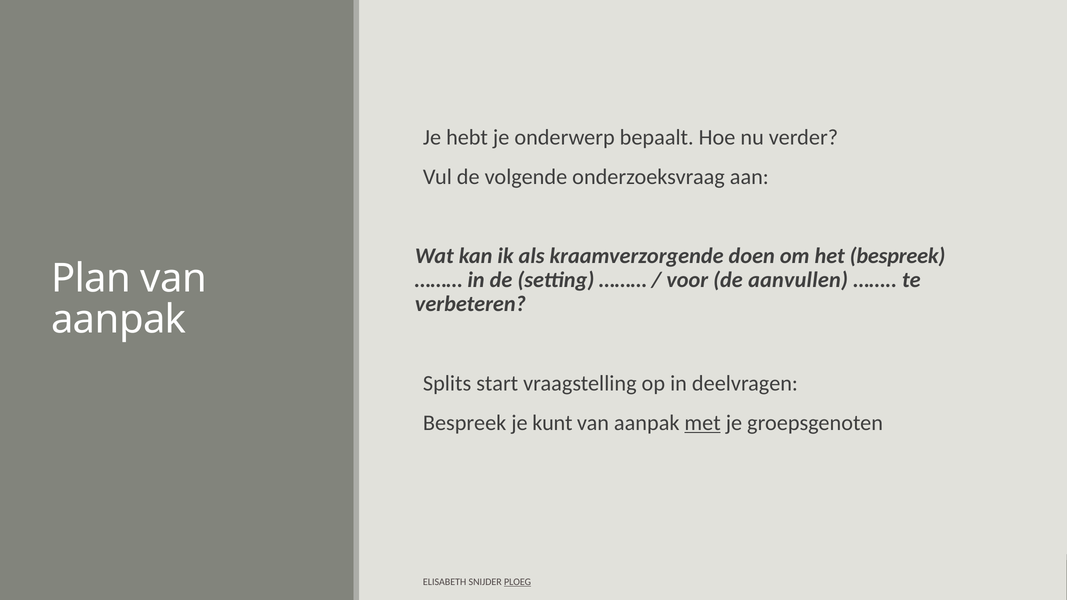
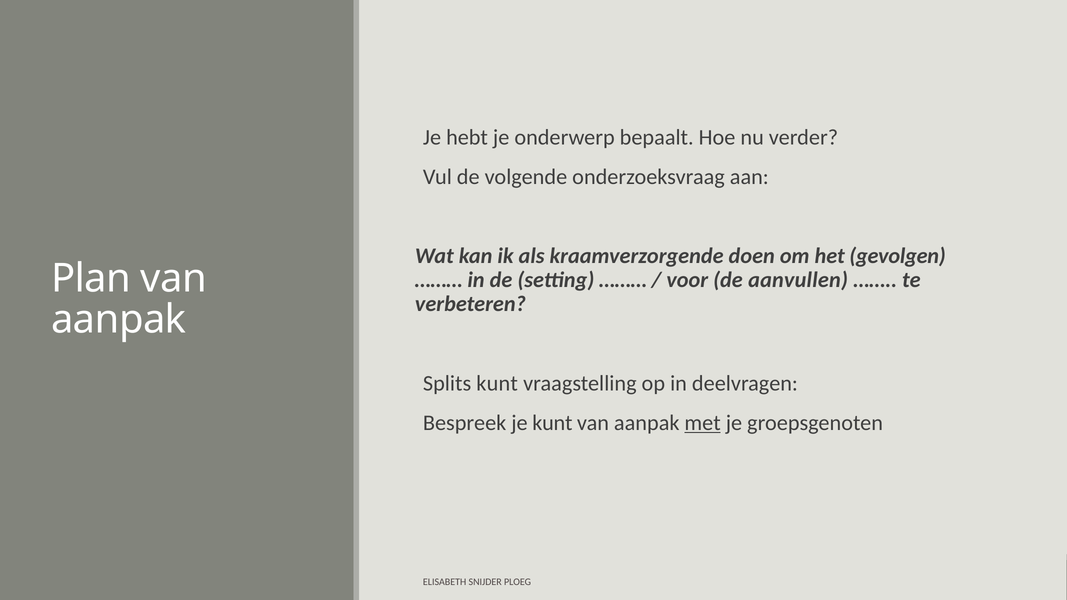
het bespreek: bespreek -> gevolgen (898, 256)
Splits start: start -> kunt (497, 383)
PLOEG underline: present -> none (518, 582)
